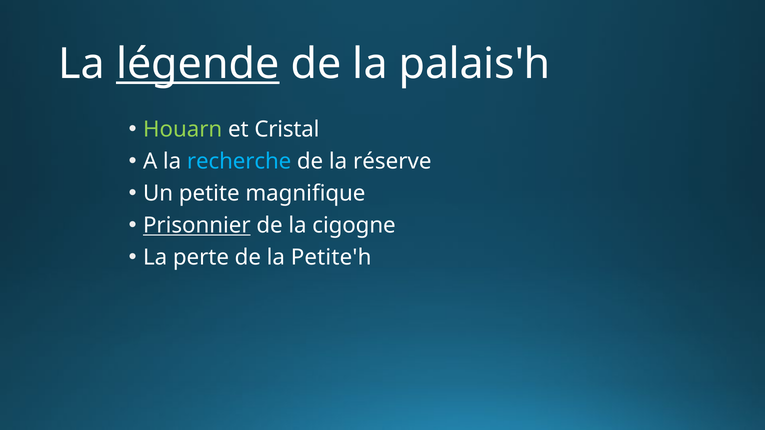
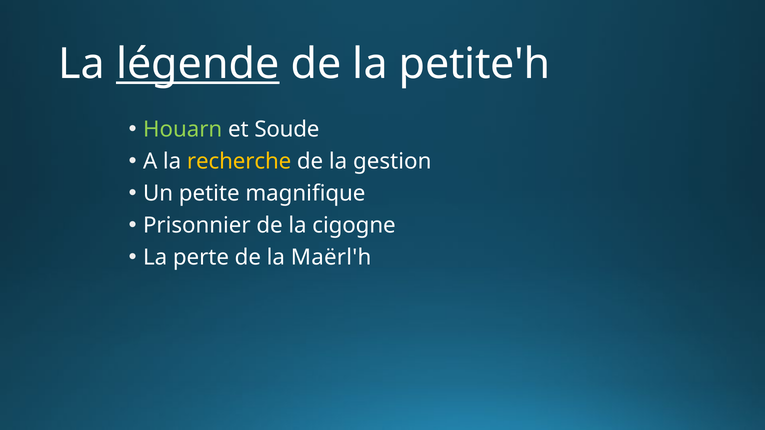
palais'h: palais'h -> petite'h (475, 64)
Cristal: Cristal -> Soude (287, 129)
recherche colour: light blue -> yellow (239, 161)
réserve: réserve -> gestion (392, 161)
Prisonnier underline: present -> none (197, 226)
Petite'h: Petite'h -> Maërl'h (331, 258)
